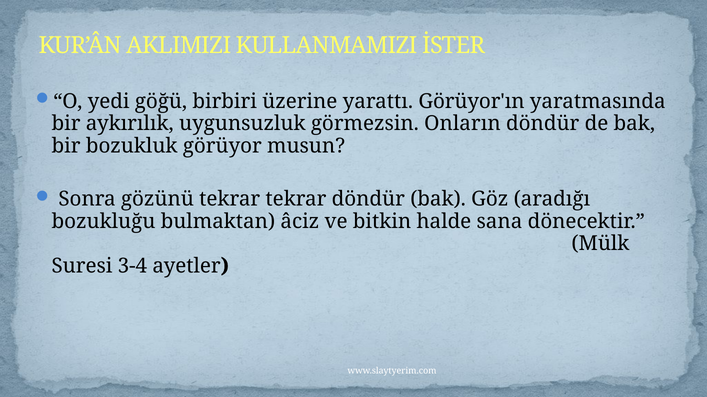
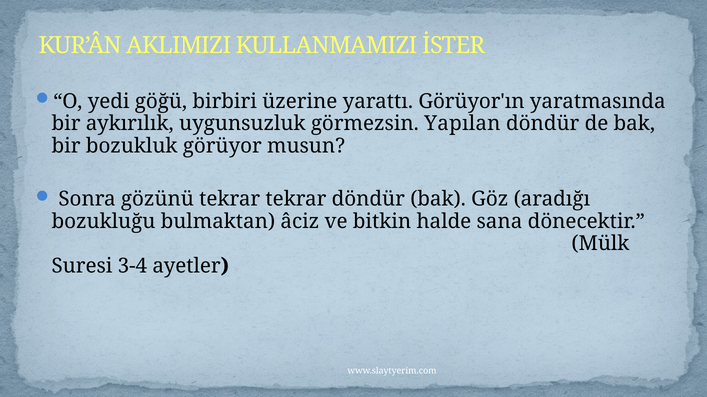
Onların: Onların -> Yapılan (462, 124)
